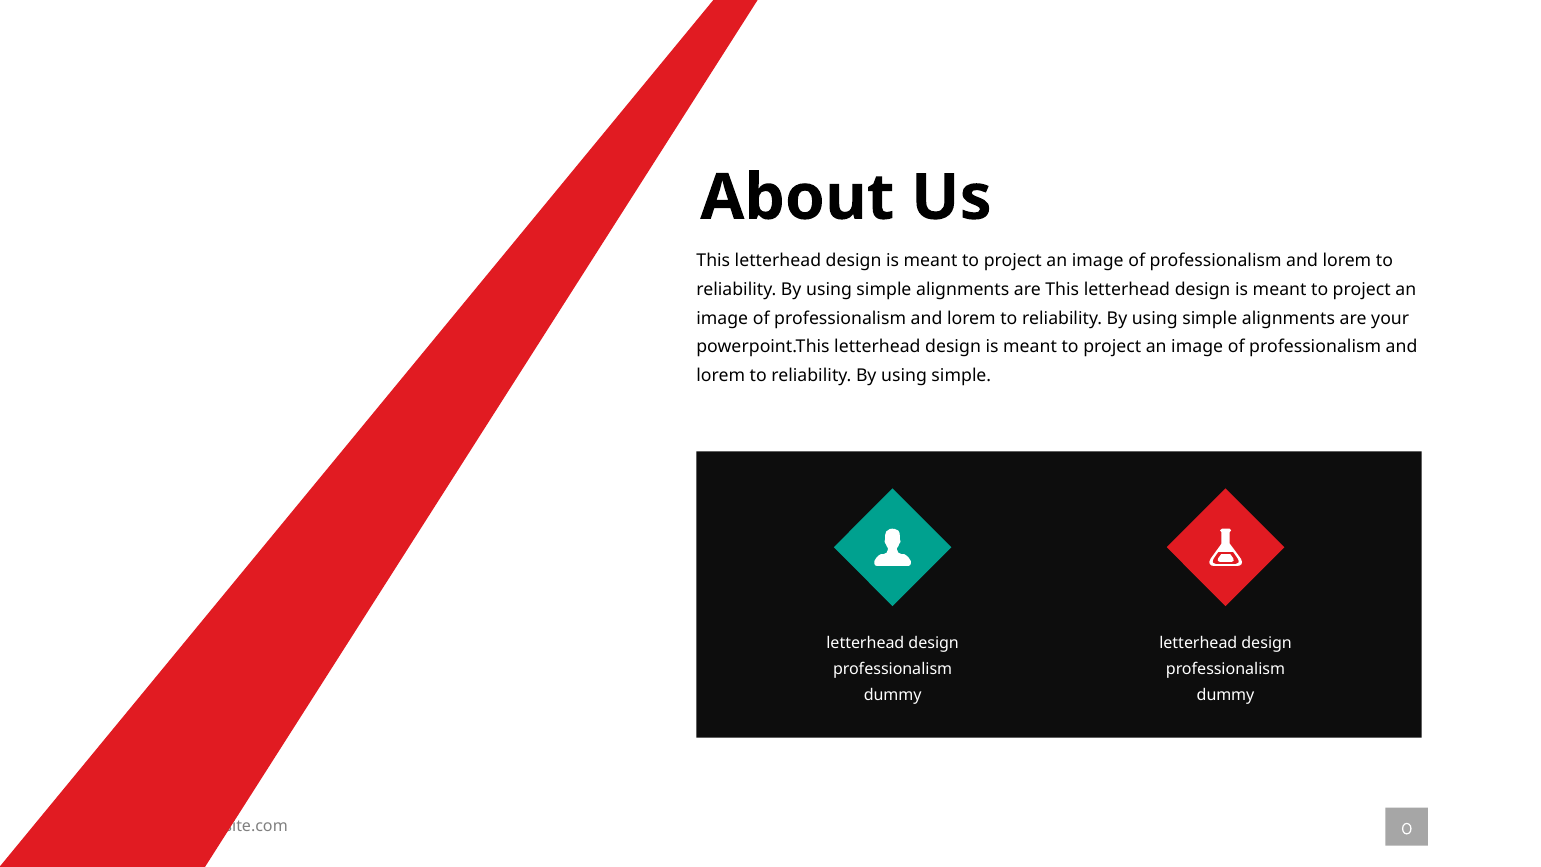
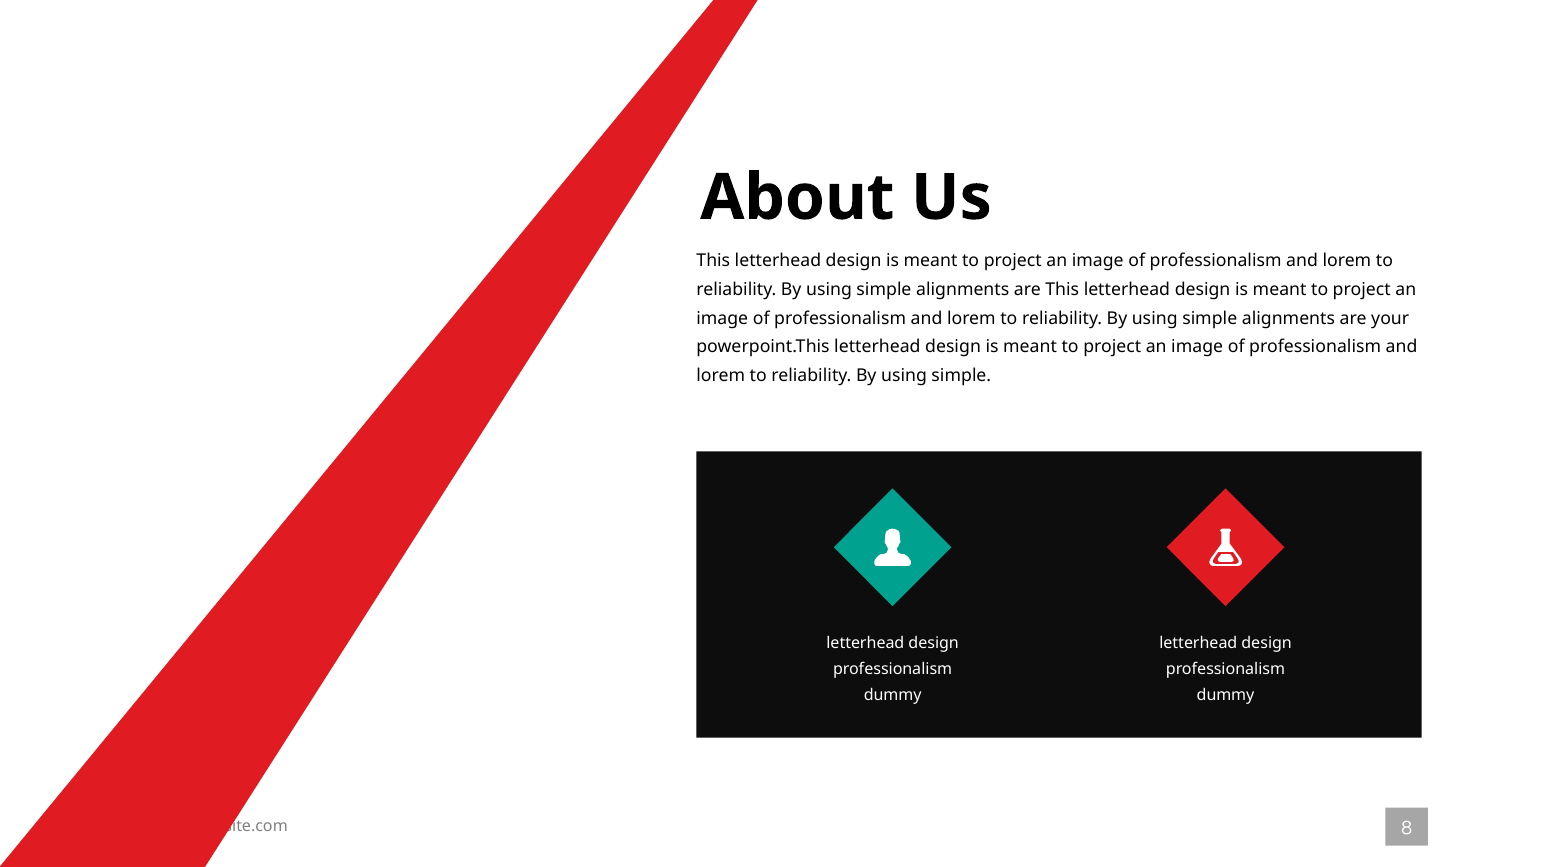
0: 0 -> 8 (1407, 828)
